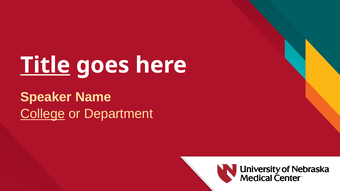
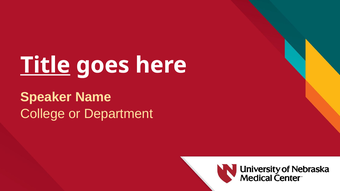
College underline: present -> none (43, 114)
